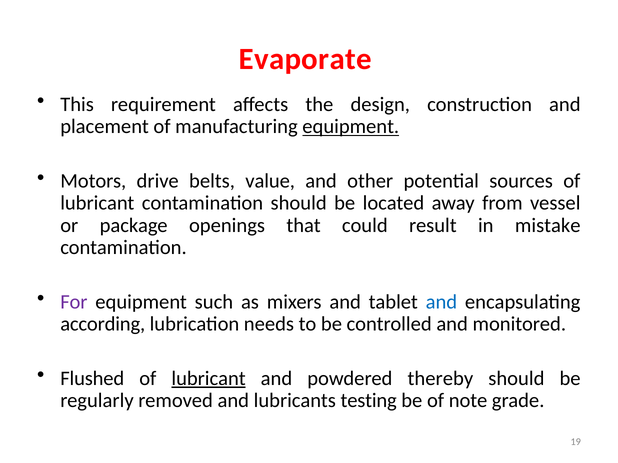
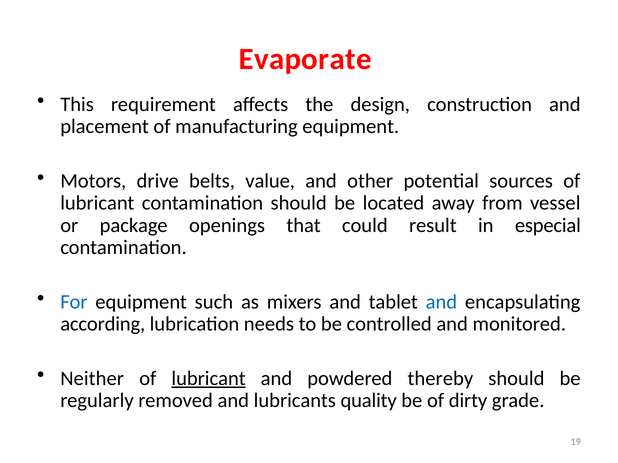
equipment underline: present -> none (351, 127)
mistake: mistake -> especial (548, 226)
For colour: purple -> blue (74, 302)
Flushed: Flushed -> Neither (92, 379)
testing: testing -> quality (369, 401)
note: note -> dirty (468, 401)
